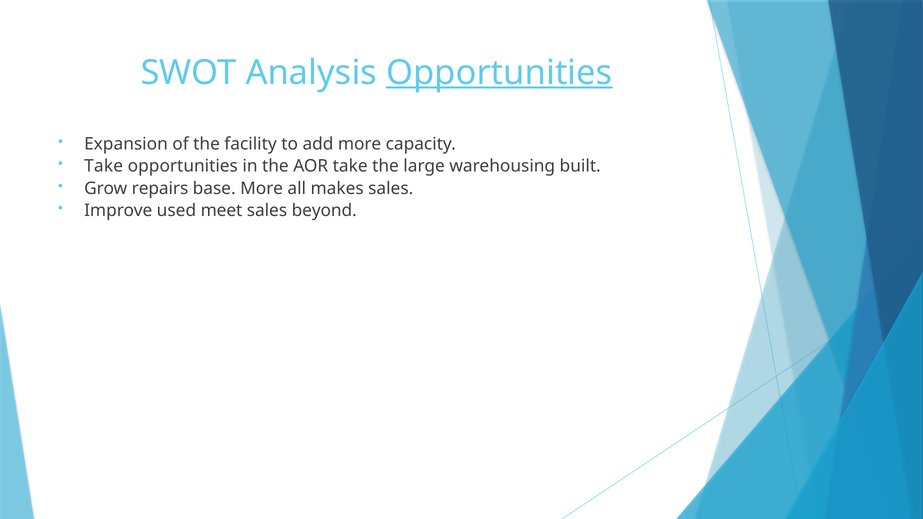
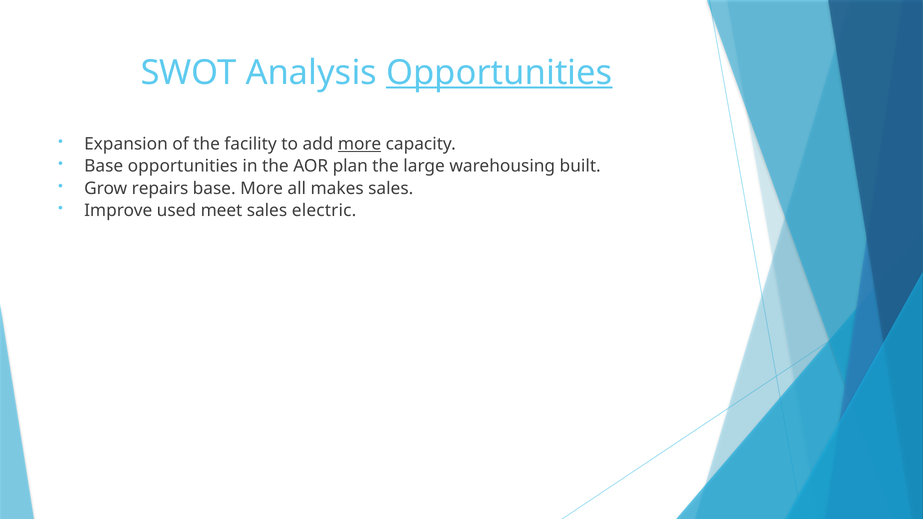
more underline: none -> present (360, 144)
Take: Take -> Base (104, 166)
AOR take: take -> plan (350, 166)
beyond: beyond -> electric (324, 211)
